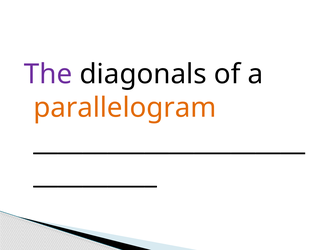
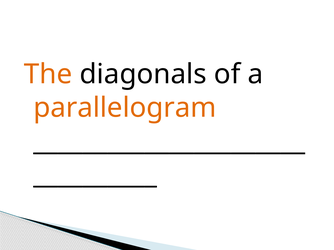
The colour: purple -> orange (48, 74)
